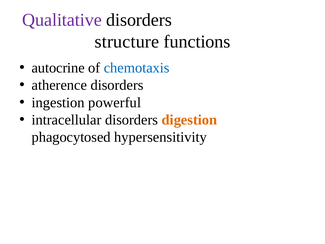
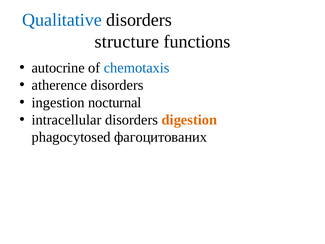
Qualitative colour: purple -> blue (62, 20)
powerful: powerful -> nocturnal (115, 102)
hypersensitivity: hypersensitivity -> фагоцитованих (161, 137)
